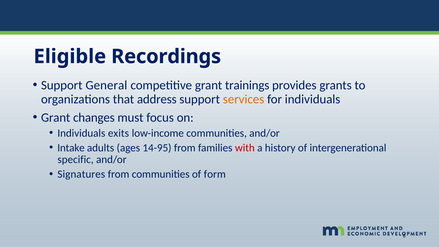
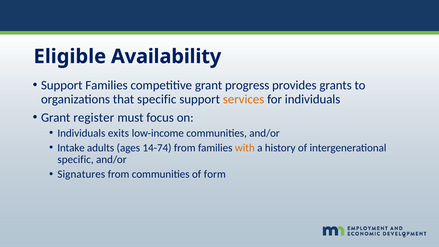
Recordings: Recordings -> Availability (166, 56)
Support General: General -> Families (107, 85)
trainings: trainings -> progress (247, 85)
that address: address -> specific (157, 99)
changes: changes -> register (94, 117)
14-95: 14-95 -> 14-74 (157, 148)
with colour: red -> orange (245, 148)
